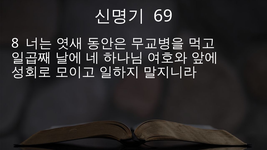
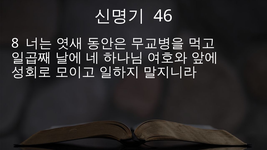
69: 69 -> 46 (163, 16)
